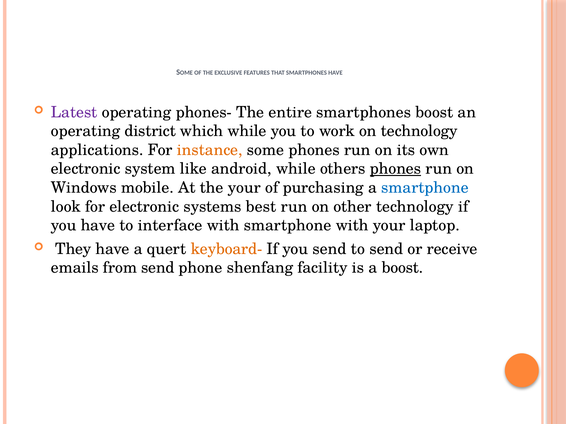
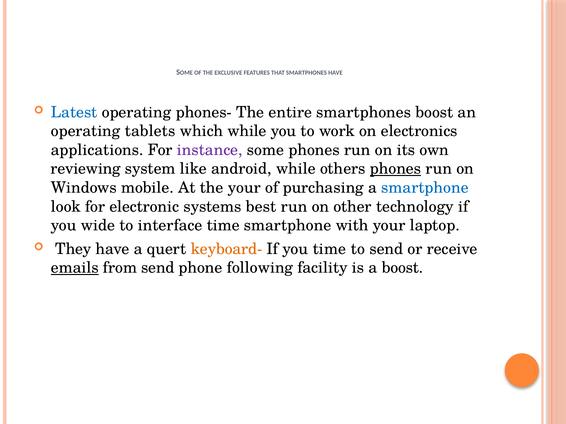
Latest colour: purple -> blue (74, 112)
district: district -> tablets (150, 131)
on technology: technology -> electronics (419, 131)
instance colour: orange -> purple (210, 150)
electronic: electronic -> reviewing (86, 169)
you have: have -> wide (98, 226)
interface with: with -> time (223, 226)
you send: send -> time (329, 249)
emails underline: none -> present (75, 268)
shenfang: shenfang -> following (260, 268)
